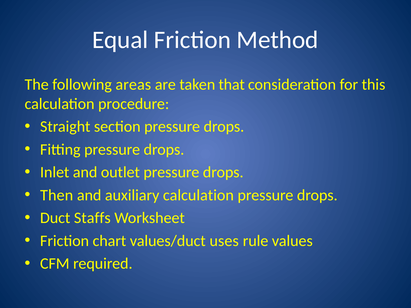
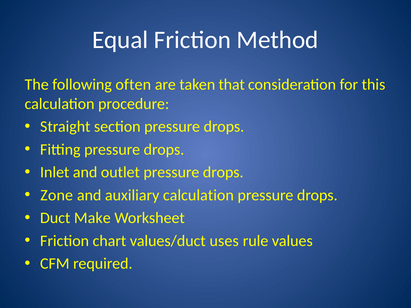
areas: areas -> often (133, 85)
Then: Then -> Zone (57, 195)
Staffs: Staffs -> Make (92, 218)
